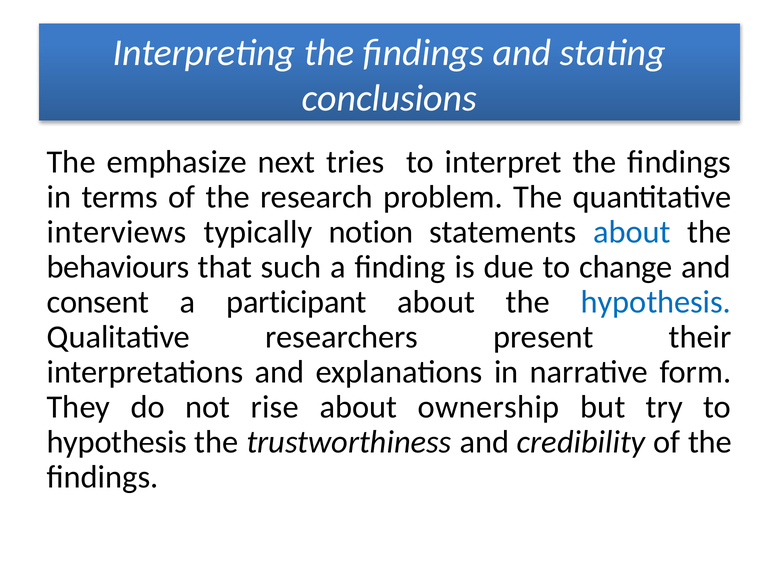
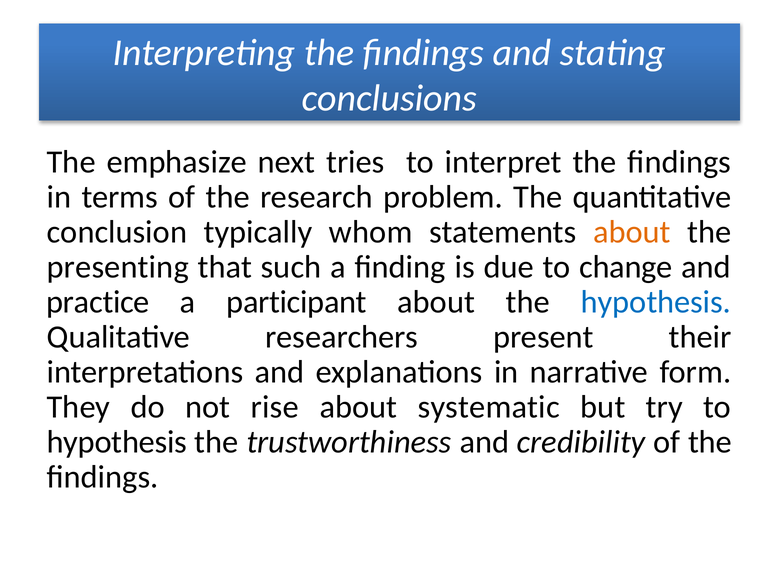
interviews: interviews -> conclusion (117, 232)
notion: notion -> whom (371, 232)
about colour: blue -> orange (632, 232)
behaviours: behaviours -> presenting (118, 267)
consent: consent -> practice (98, 302)
ownership: ownership -> systematic (489, 407)
